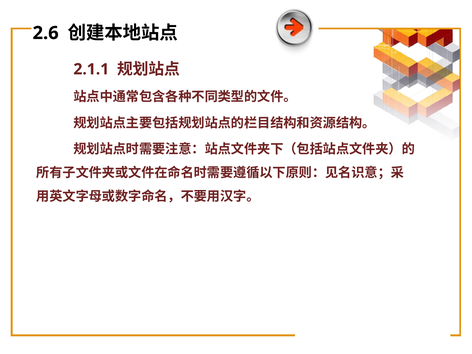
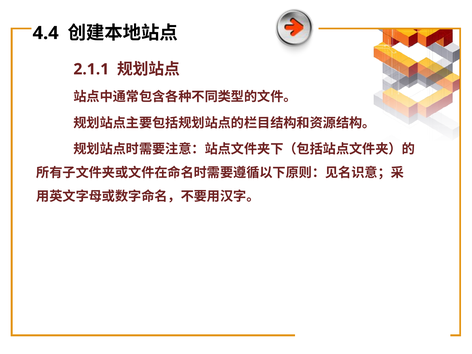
2.6: 2.6 -> 4.4 (46, 33)
